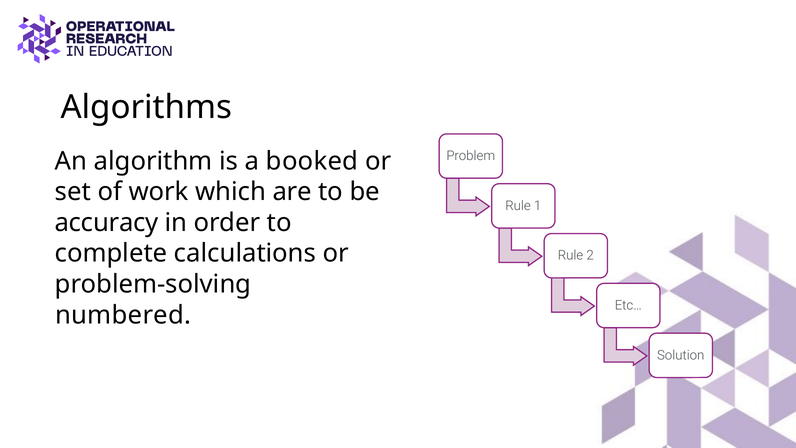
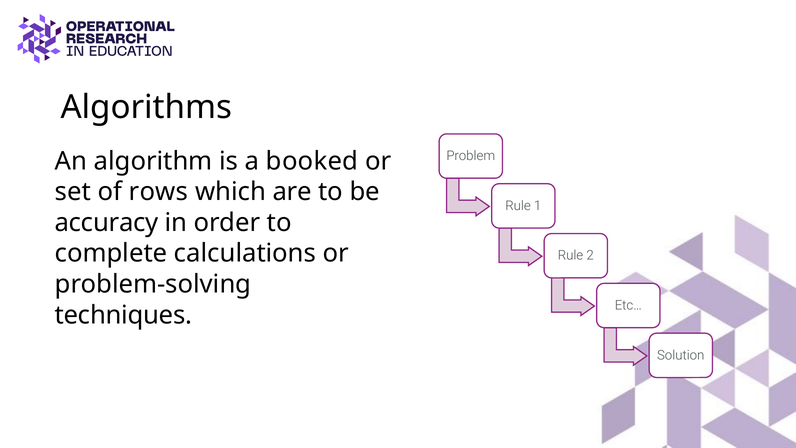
work: work -> rows (158, 192)
numbered: numbered -> techniques (123, 315)
